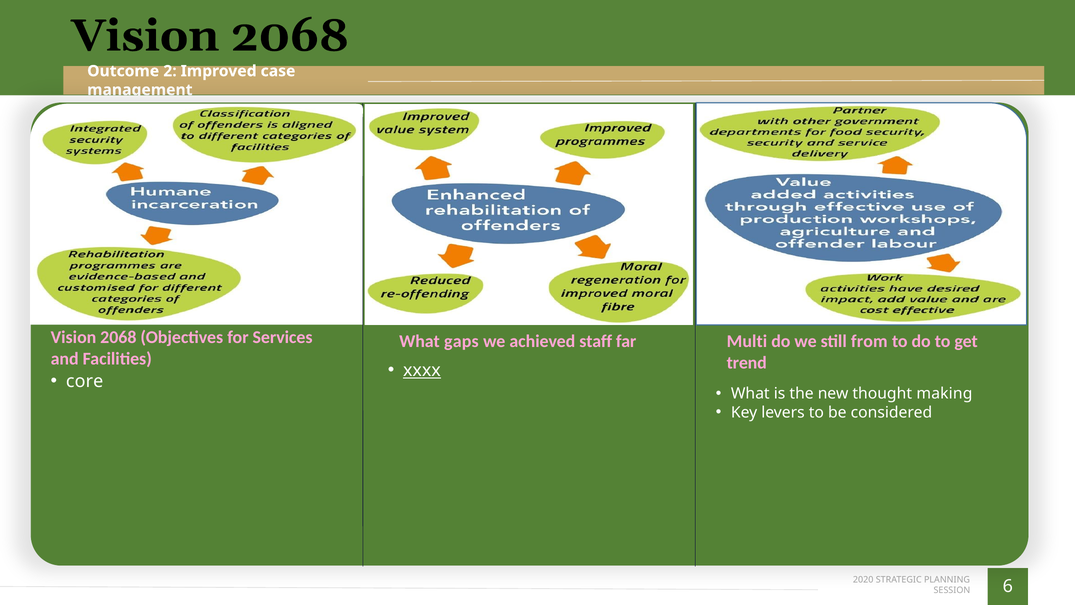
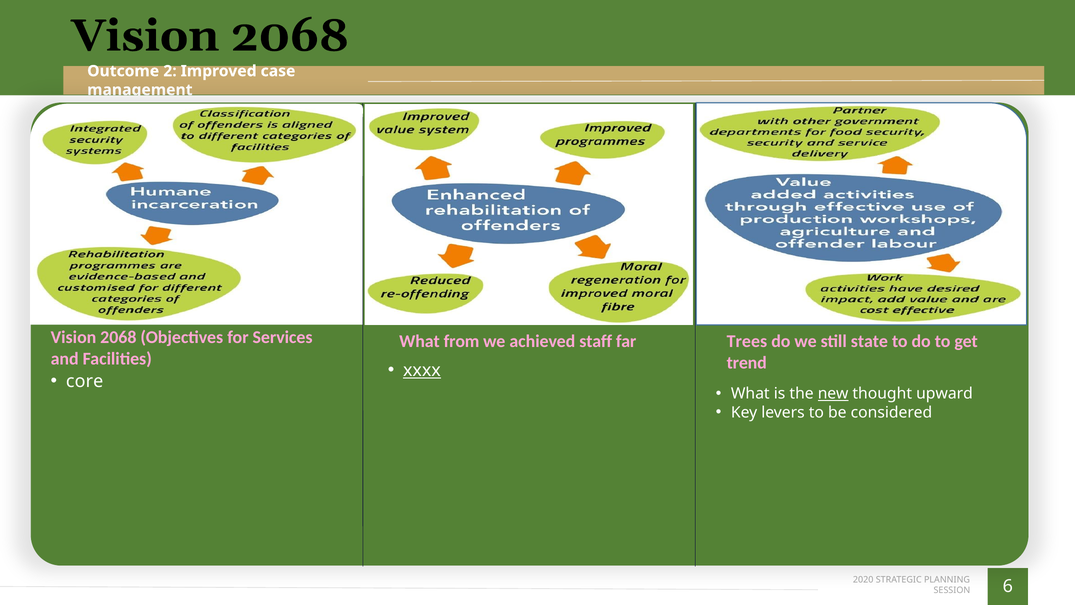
gaps: gaps -> from (462, 341)
Multi: Multi -> Trees (747, 341)
from: from -> state (869, 341)
new underline: none -> present (833, 393)
making: making -> upward (945, 393)
